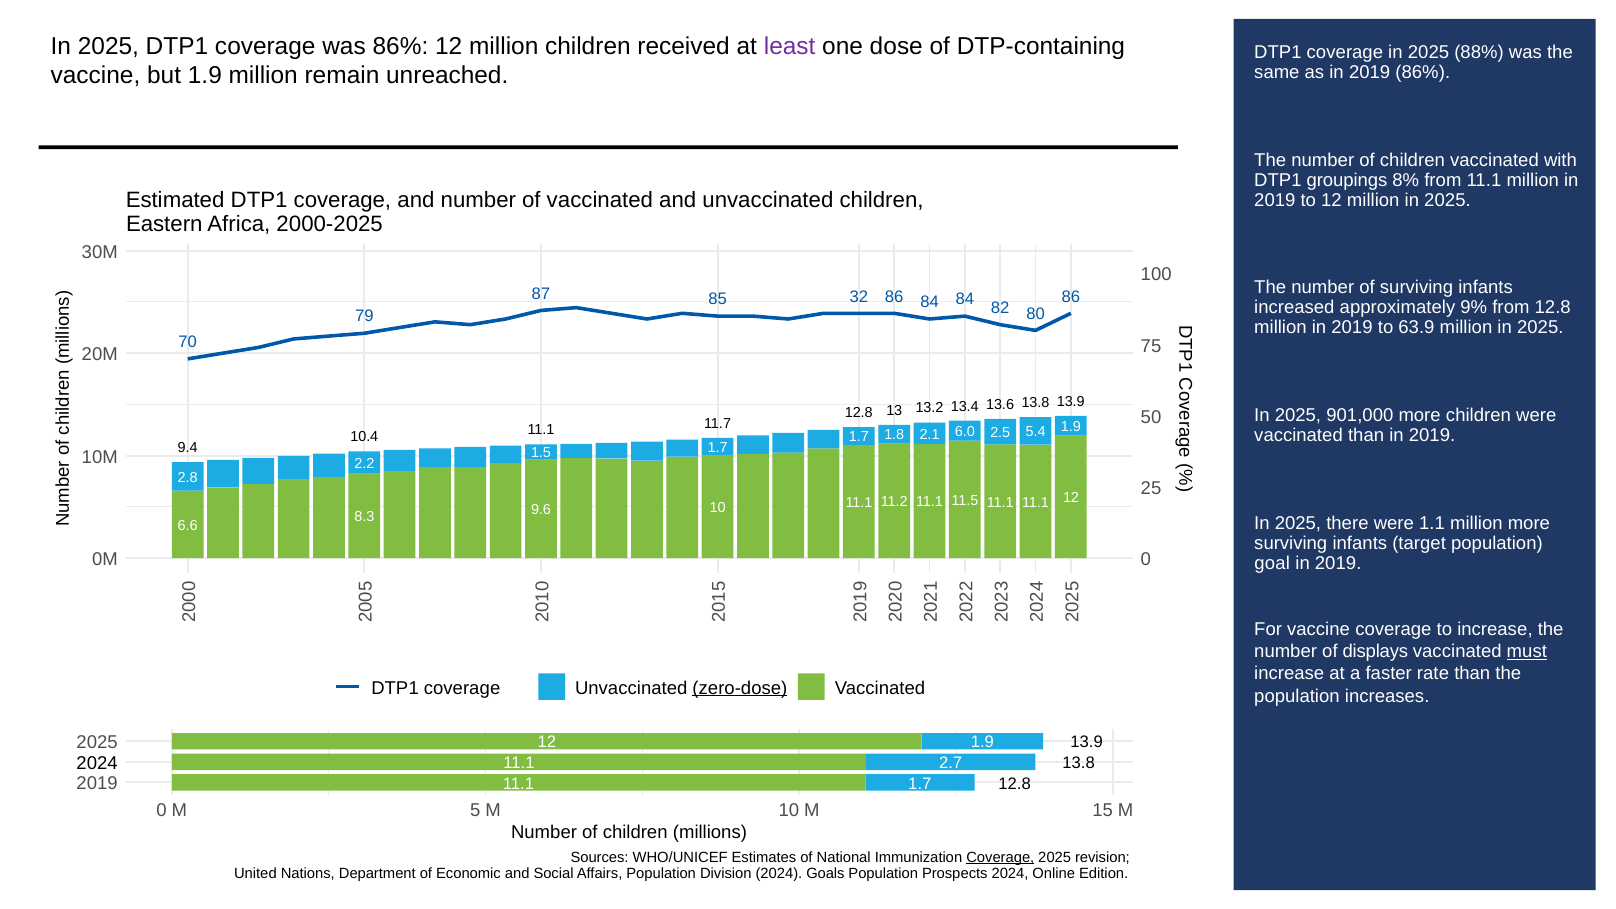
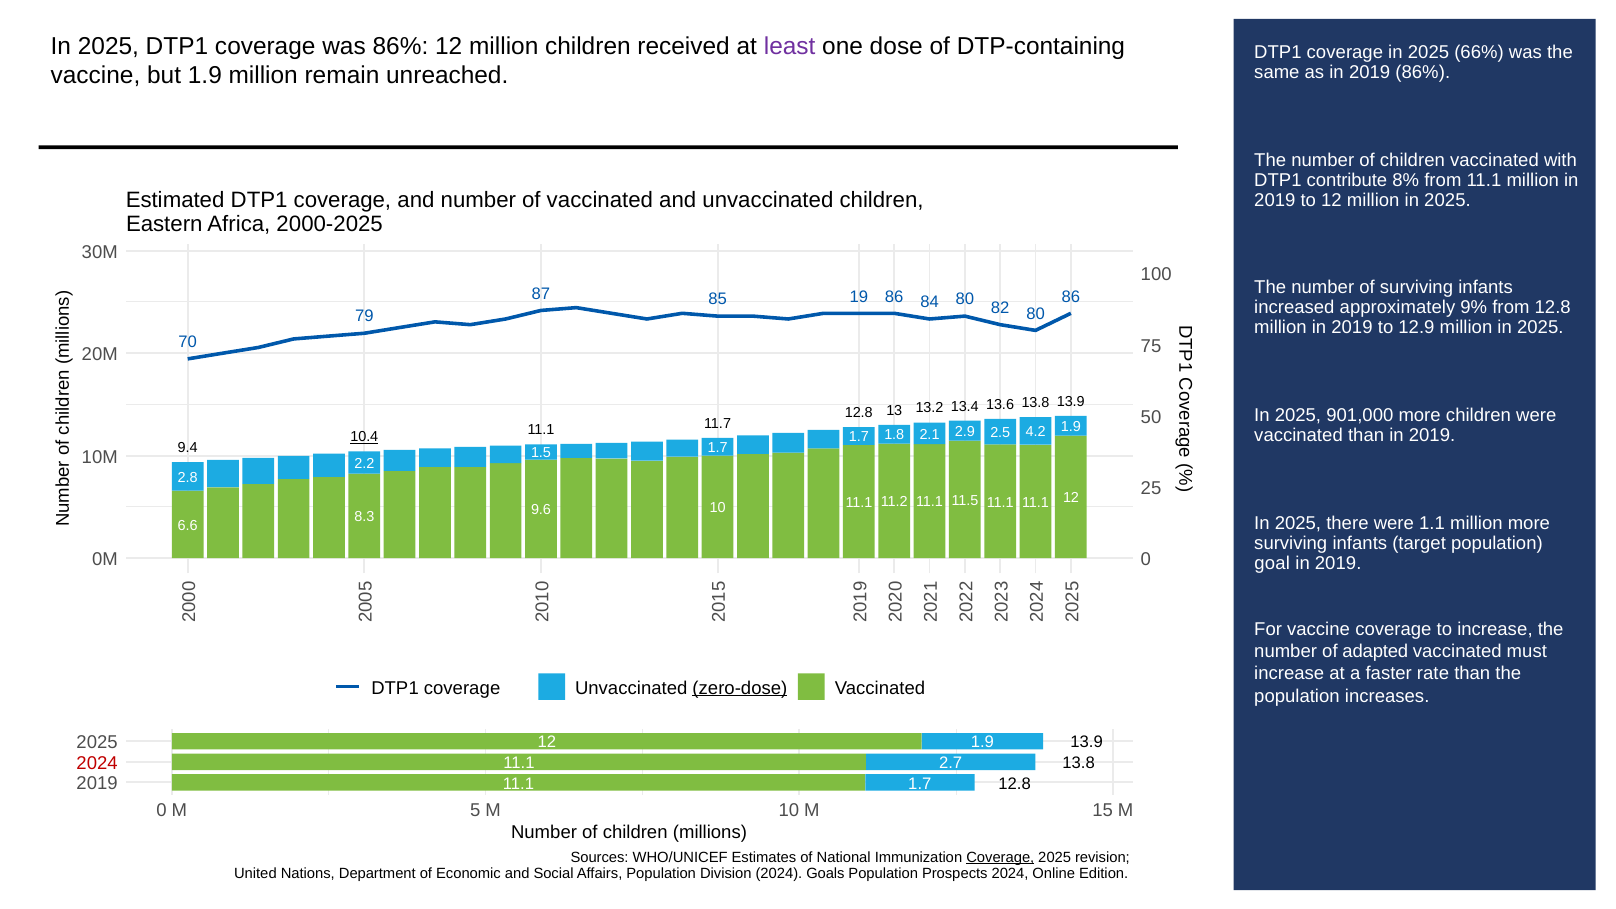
88%: 88% -> 66% (1479, 52)
groupings: groupings -> contribute (1347, 180)
32: 32 -> 19 (859, 297)
84 84: 84 -> 80 (965, 299)
63.9: 63.9 -> 12.9 (1416, 328)
6.0: 6.0 -> 2.9 (965, 432)
5.4: 5.4 -> 4.2 (1036, 432)
10.4 underline: none -> present (364, 437)
displays: displays -> adapted (1375, 652)
must underline: present -> none (1527, 652)
2024 colour: black -> red (97, 763)
